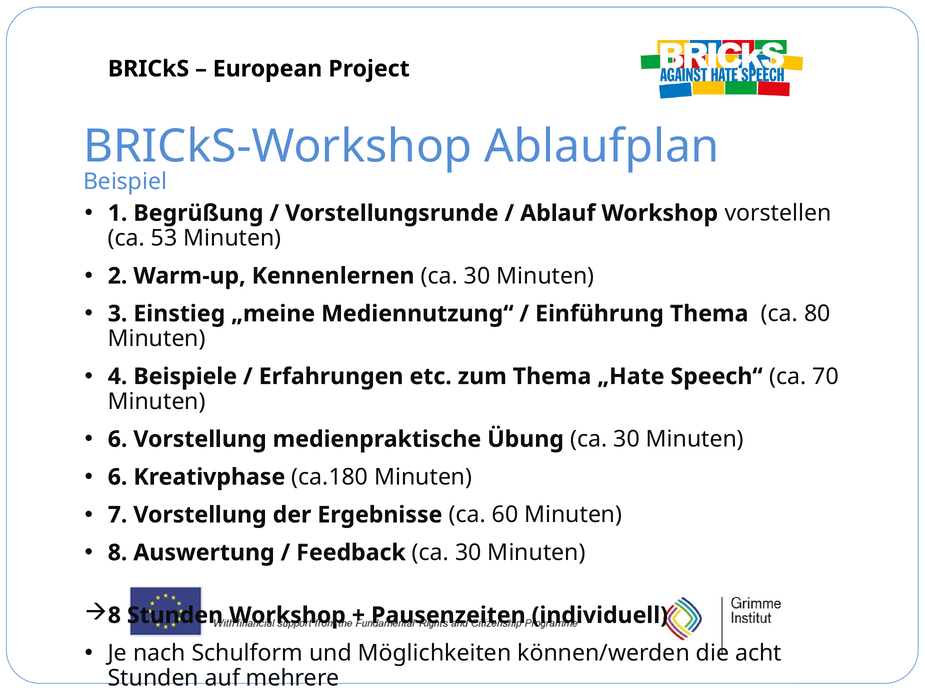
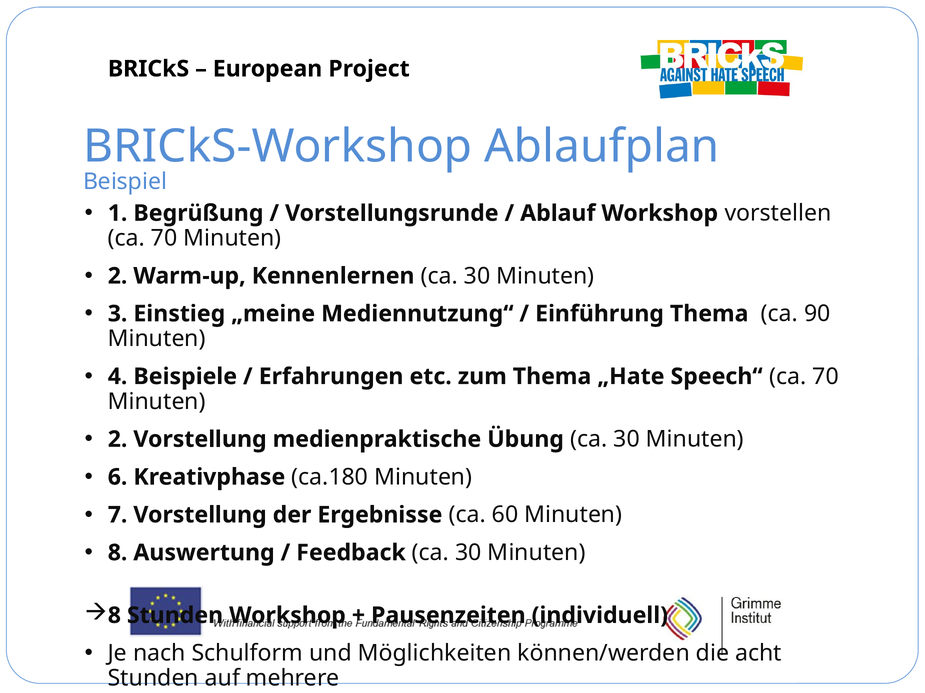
53: 53 -> 70 (164, 238)
80: 80 -> 90 (817, 314)
6: 6 -> 2 (118, 440)
